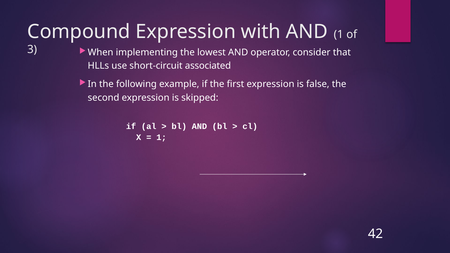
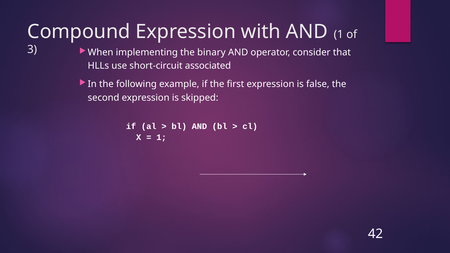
lowest: lowest -> binary (211, 52)
